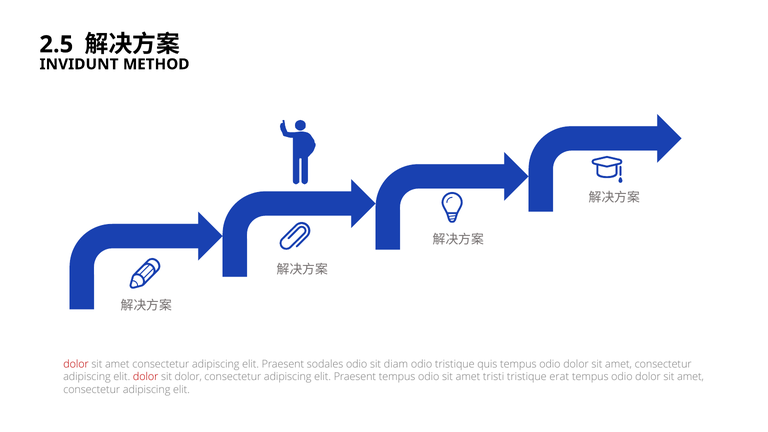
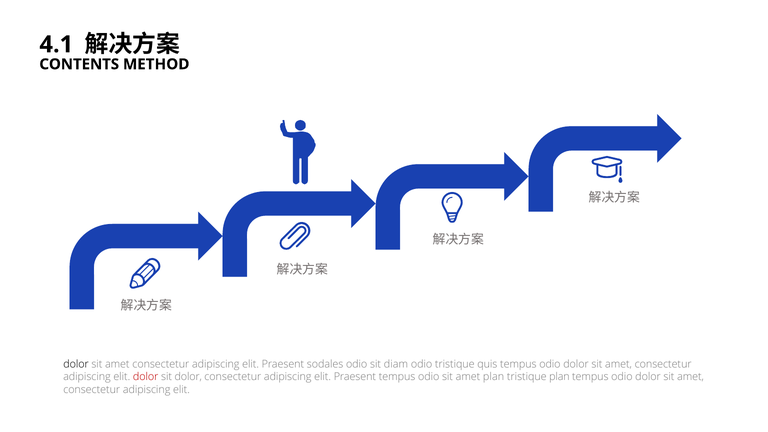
2.5: 2.5 -> 4.1 (56, 44)
INVIDUNT: INVIDUNT -> CONTENTS (79, 64)
dolor colour: red -> black (76, 364)
amet tristi: tristi -> plan (494, 377)
tristique erat: erat -> plan (559, 377)
